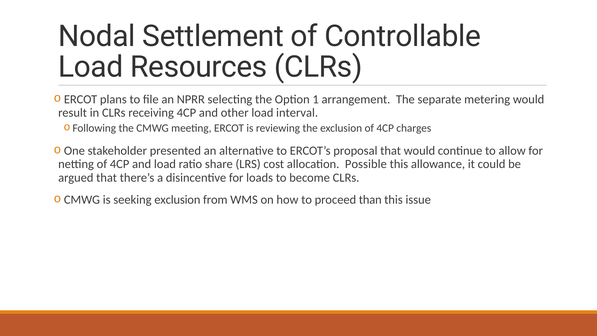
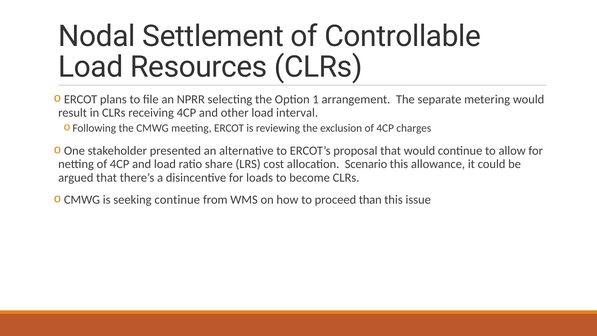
Possible: Possible -> Scenario (366, 164)
seeking exclusion: exclusion -> continue (177, 200)
